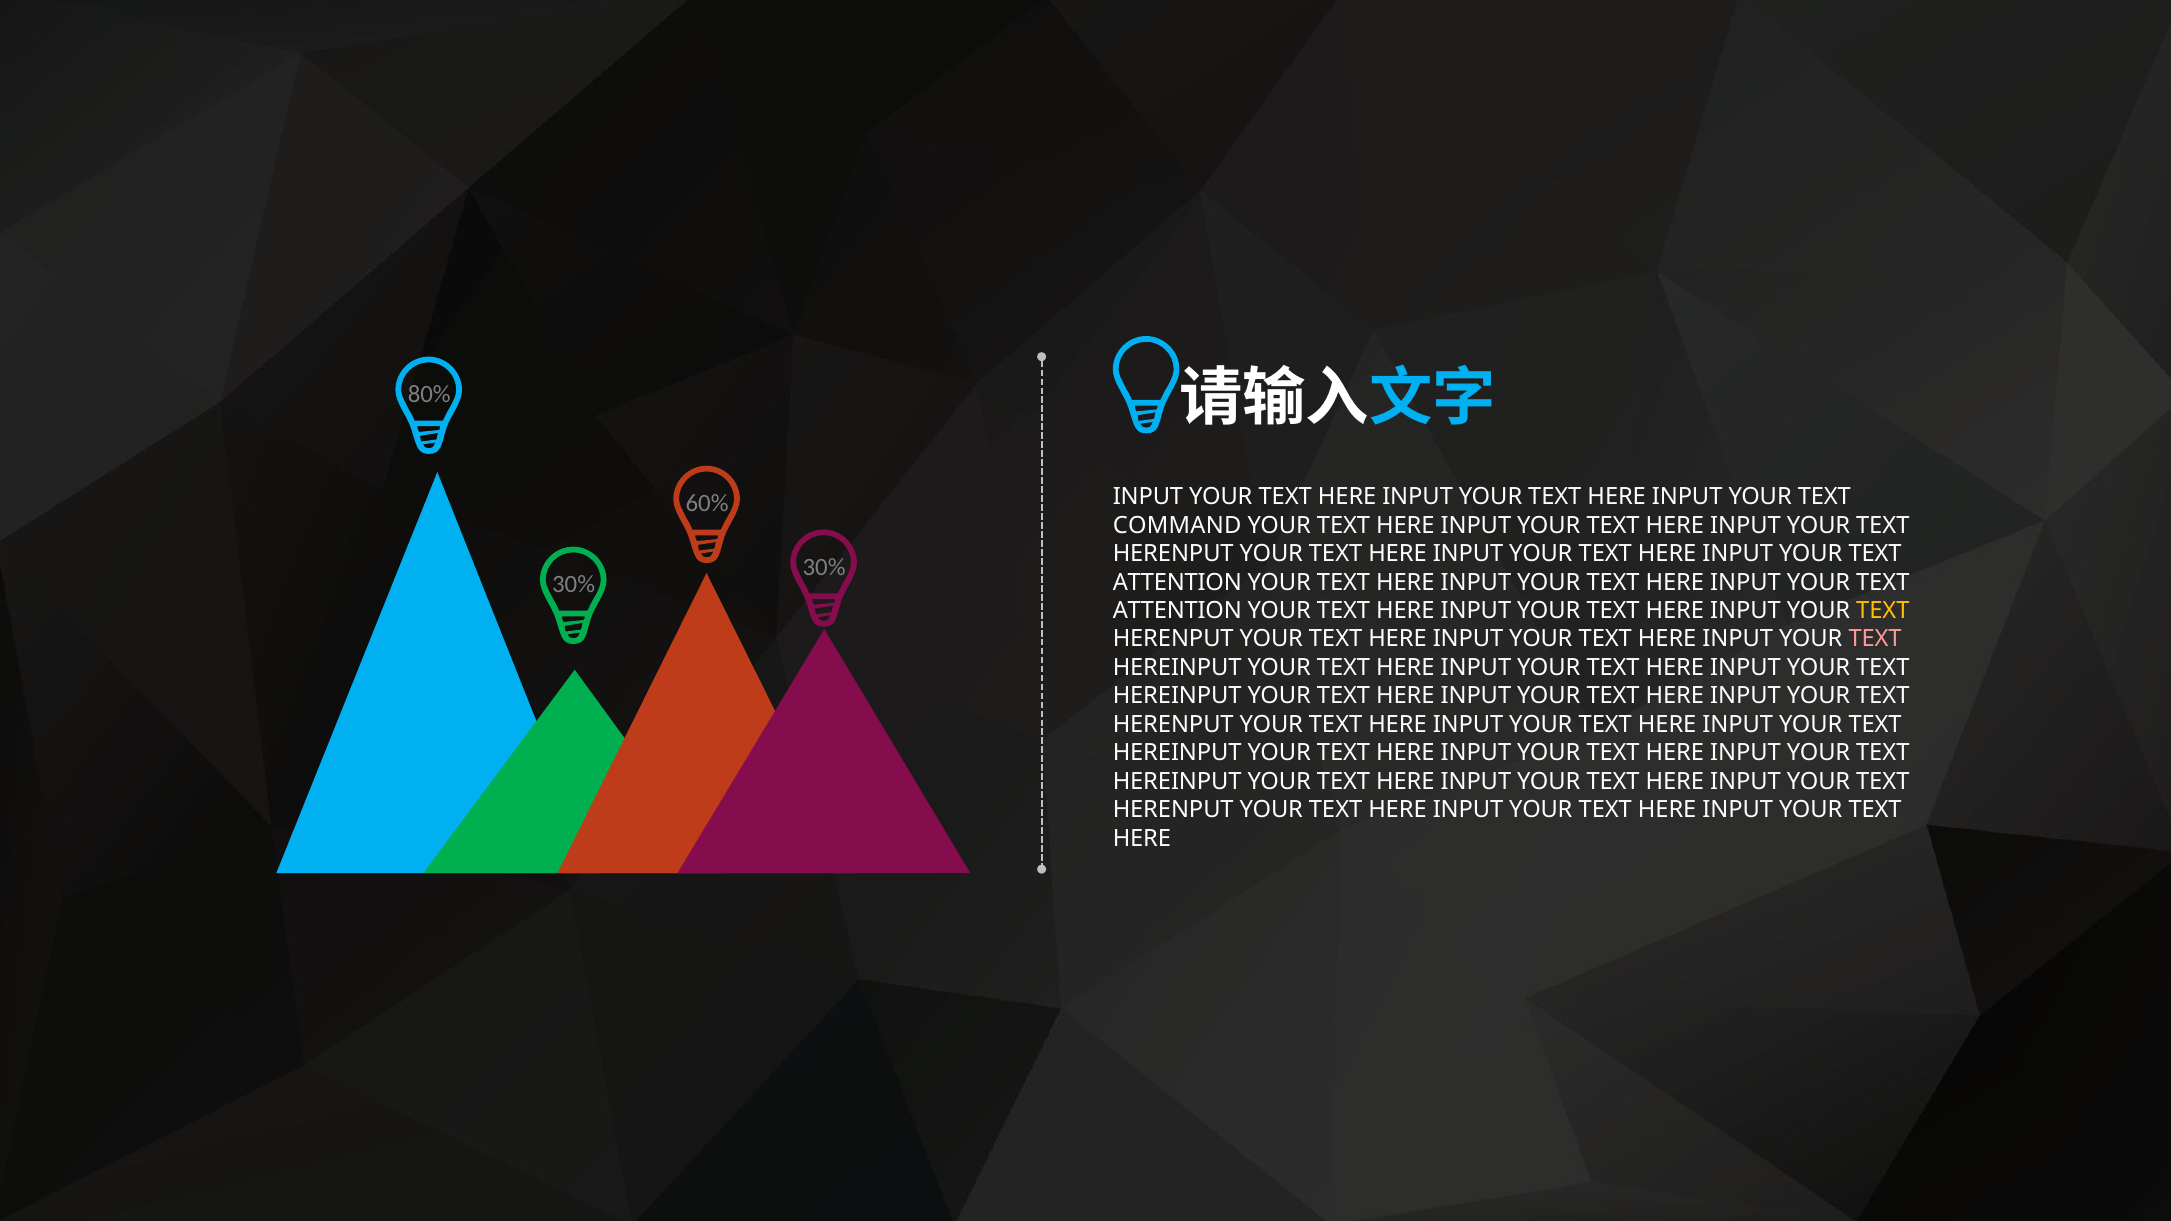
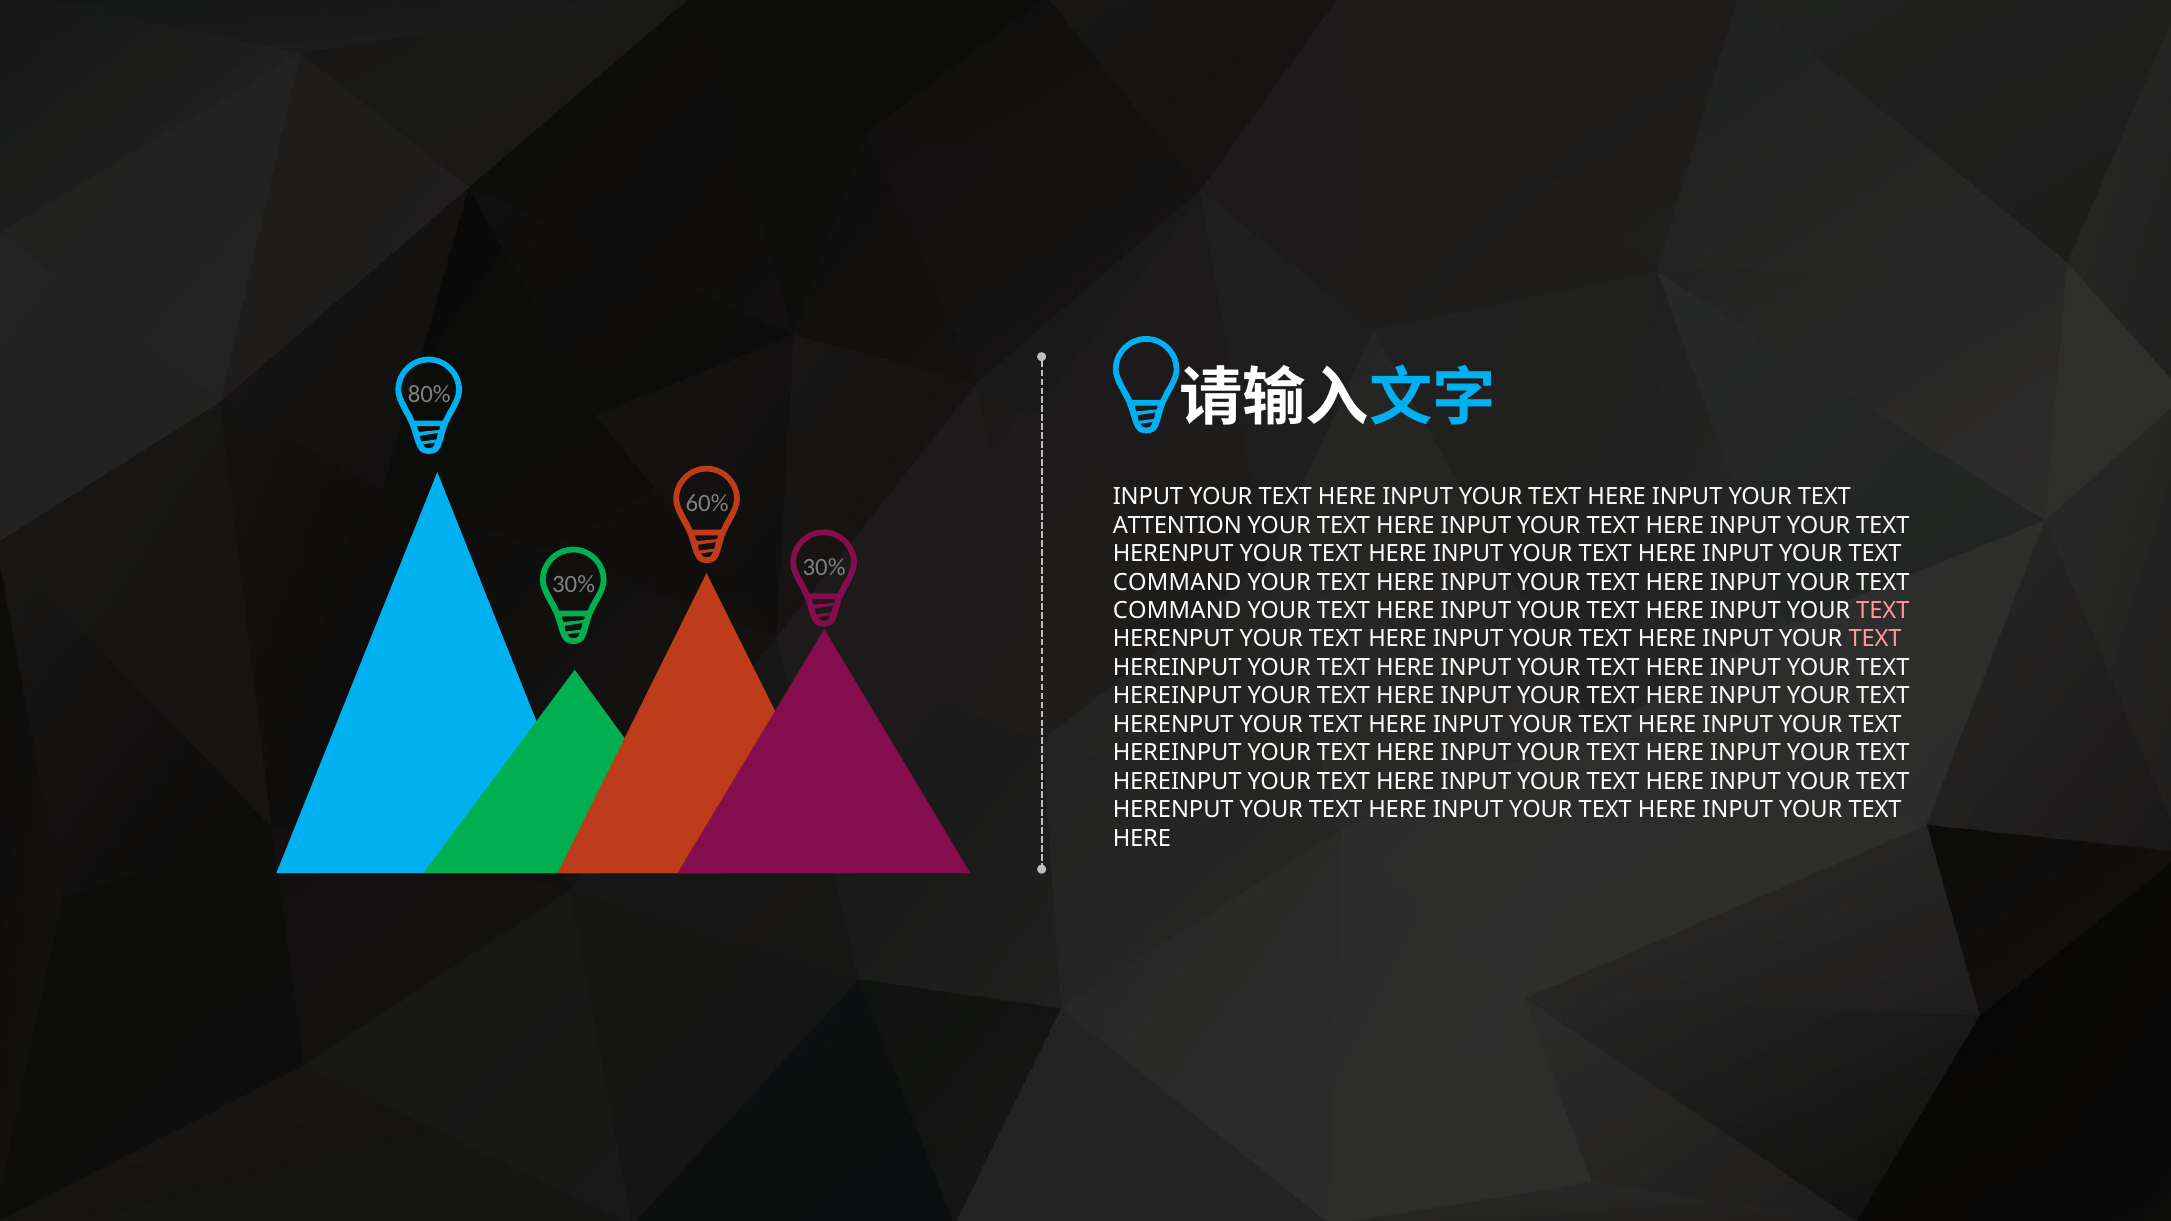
COMMAND: COMMAND -> ATTENTION (1177, 525)
ATTENTION: ATTENTION -> COMMAND (1177, 582)
ATTENTION: ATTENTION -> COMMAND (1177, 611)
TEXT colour: yellow -> pink (1883, 611)
